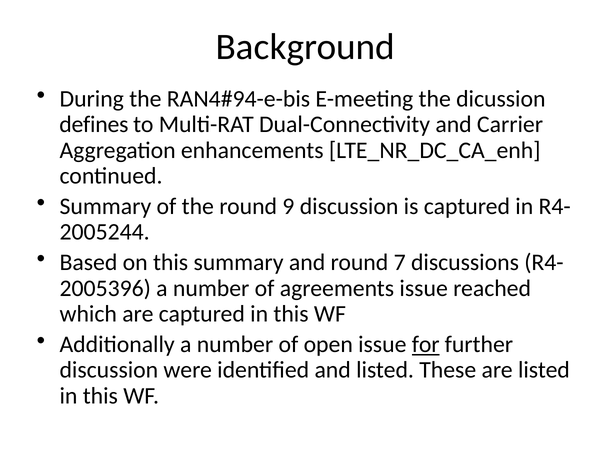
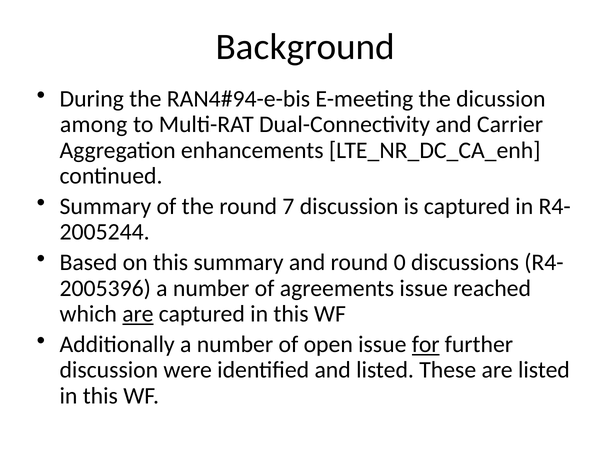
defines: defines -> among (94, 125)
9: 9 -> 7 (288, 206)
7: 7 -> 0 (400, 263)
are underline: none -> present (138, 314)
